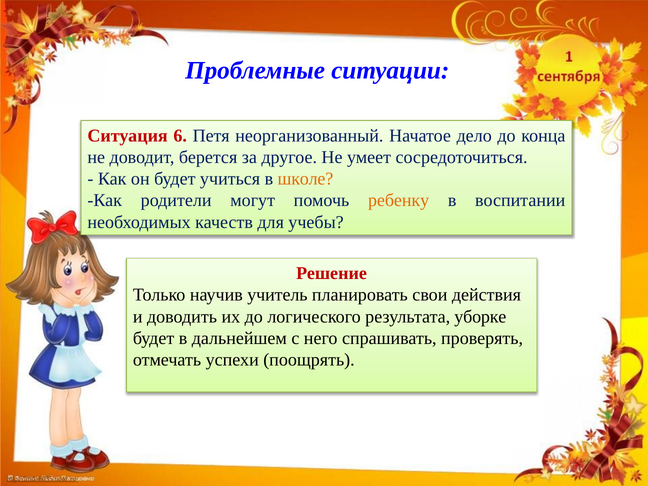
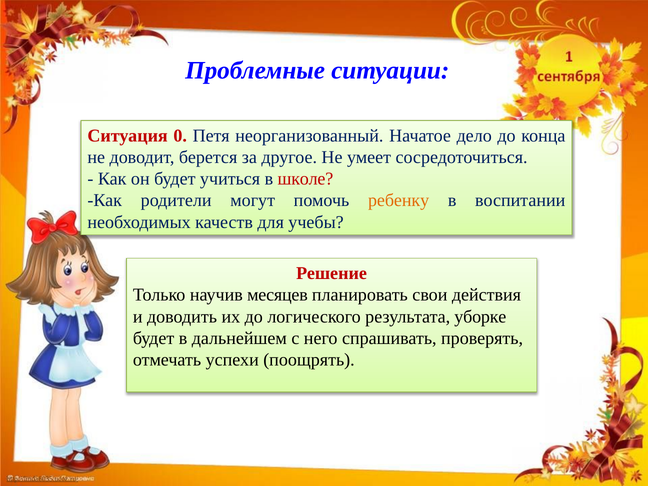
6: 6 -> 0 (180, 136)
школе colour: orange -> red (305, 179)
учитель: учитель -> месяцев (277, 295)
